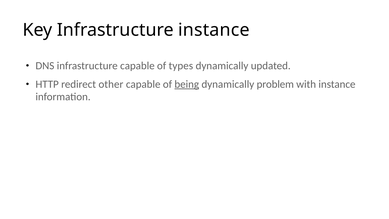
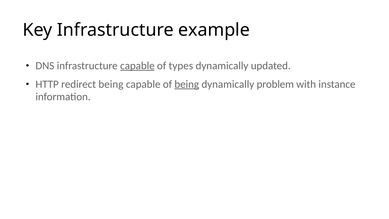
Infrastructure instance: instance -> example (214, 30)
capable underline: none -> present (137, 66)
redirect other: other -> being (111, 84)
